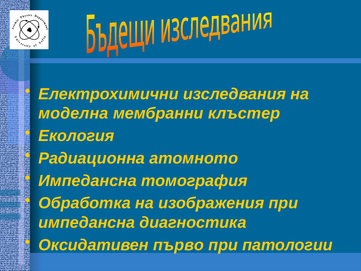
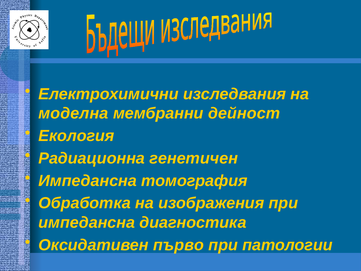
клъстер: клъстер -> дейност (244, 113)
атомното: атомното -> генетичен (194, 158)
